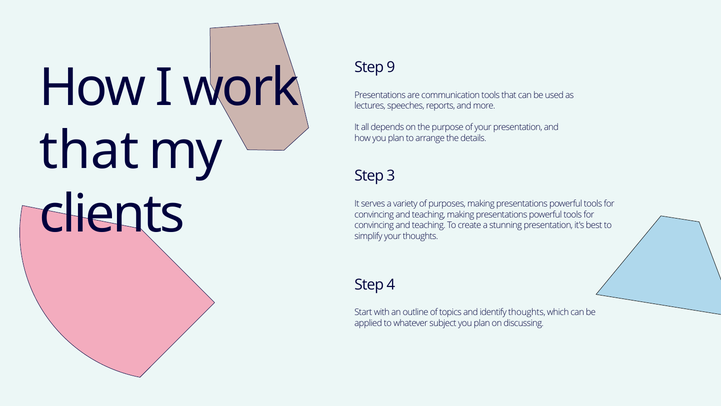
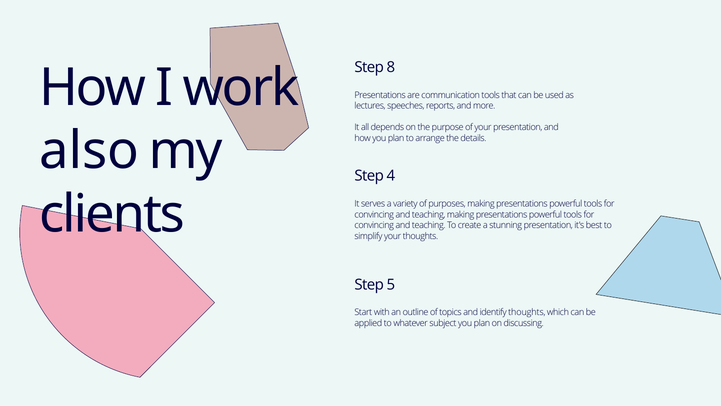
9: 9 -> 8 (391, 67)
that: that -> also (89, 151)
3: 3 -> 4 (391, 176)
4: 4 -> 5 (391, 284)
